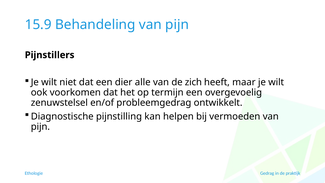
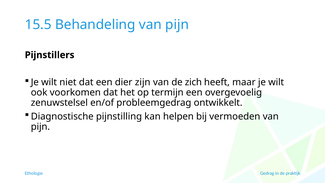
15.9: 15.9 -> 15.5 (38, 25)
alle: alle -> zijn (143, 82)
